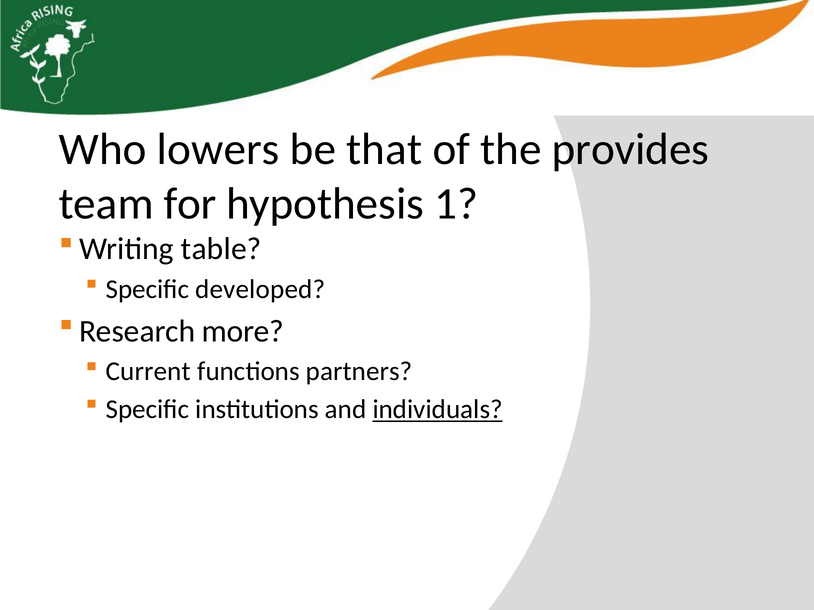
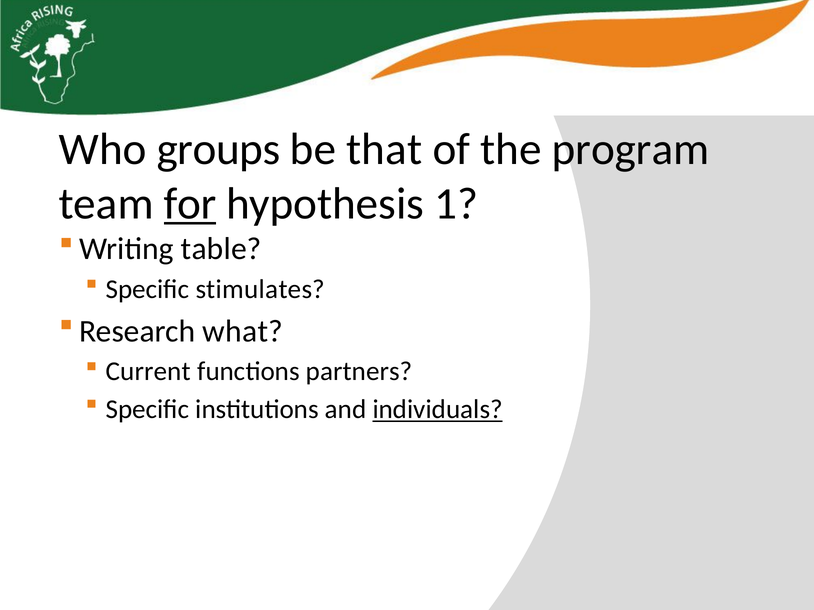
lowers: lowers -> groups (218, 150)
provides: provides -> program (630, 150)
for underline: none -> present (190, 204)
developed: developed -> stimulates (260, 289)
more: more -> what (243, 331)
